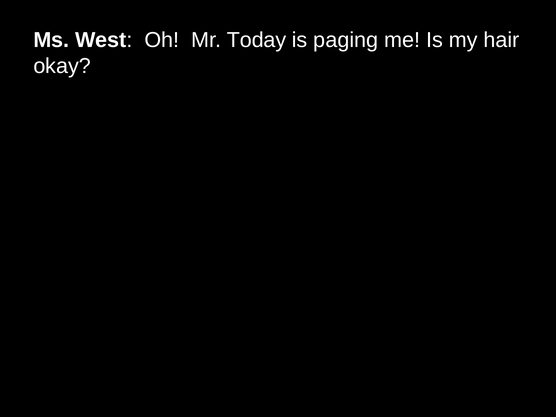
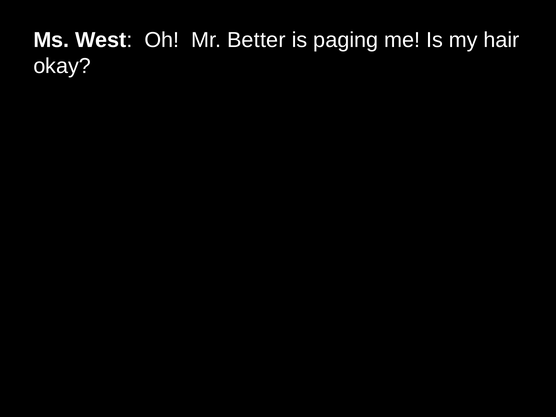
Today: Today -> Better (256, 40)
